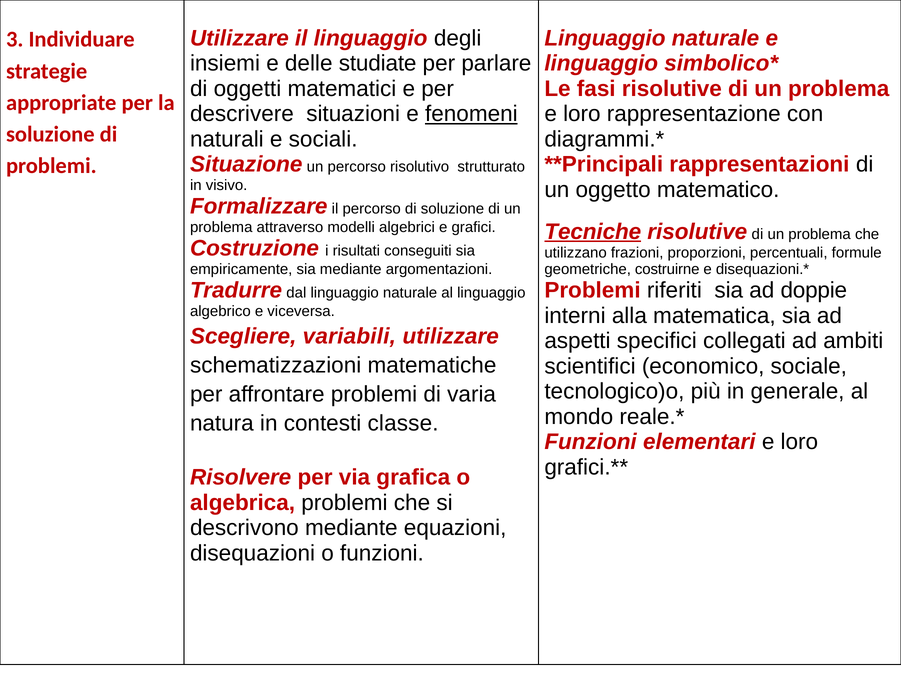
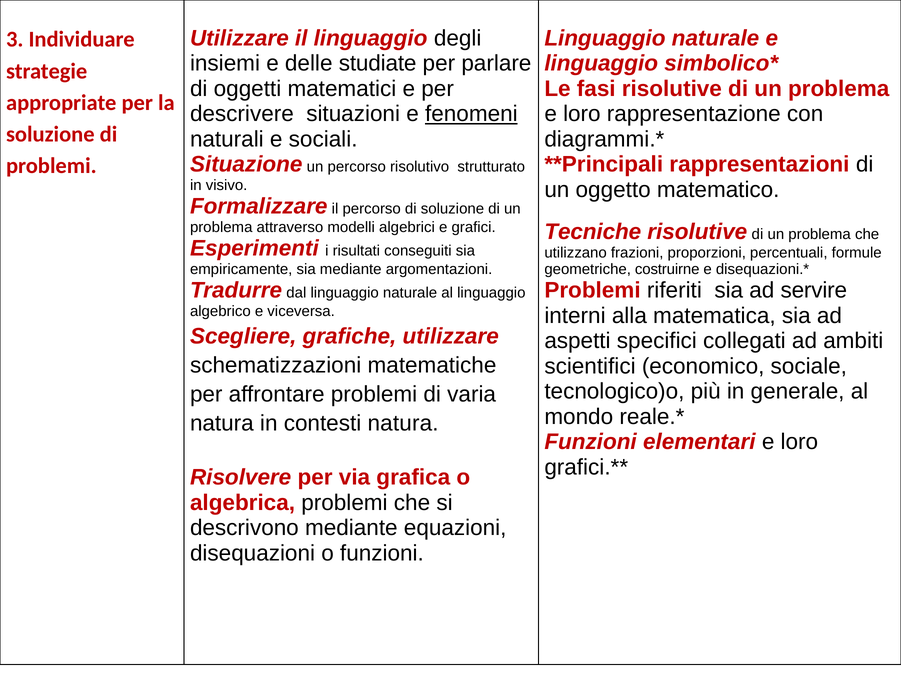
Tecniche underline: present -> none (593, 232)
Costruzione: Costruzione -> Esperimenti (254, 248)
doppie: doppie -> servire (814, 290)
variabili: variabili -> grafiche (349, 336)
contesti classe: classe -> natura (403, 423)
